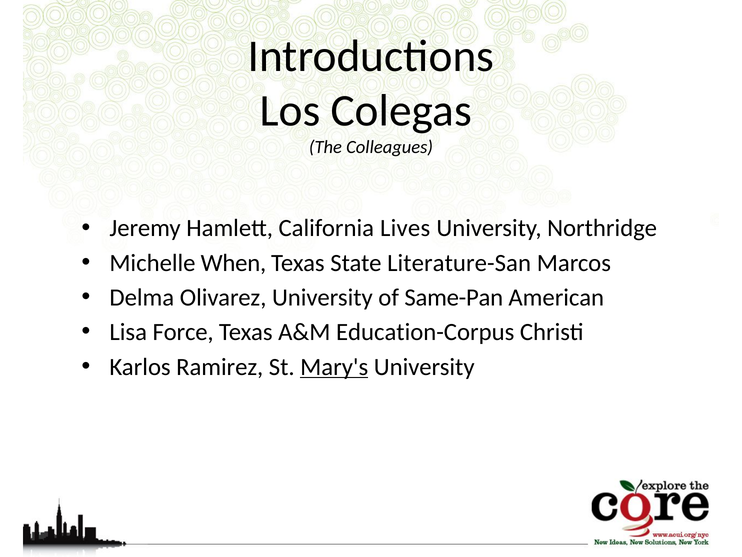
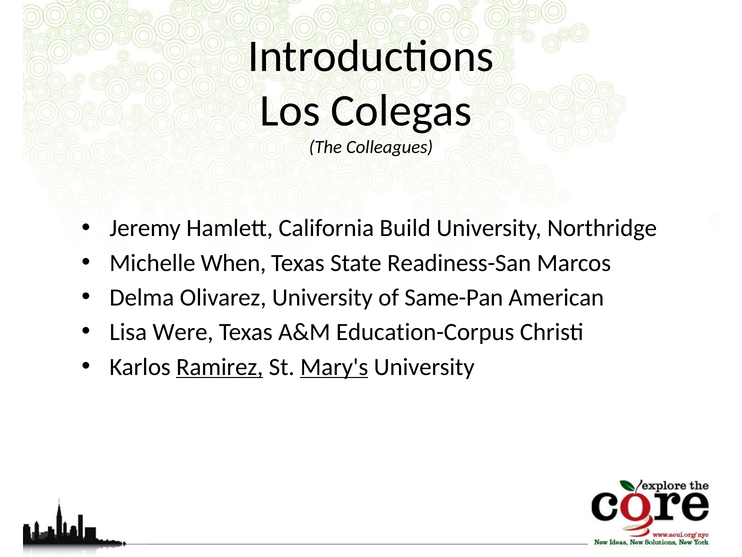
Lives: Lives -> Build (405, 228)
Literature-San: Literature-San -> Readiness-San (459, 263)
Force: Force -> Were (183, 332)
Ramirez underline: none -> present (220, 367)
